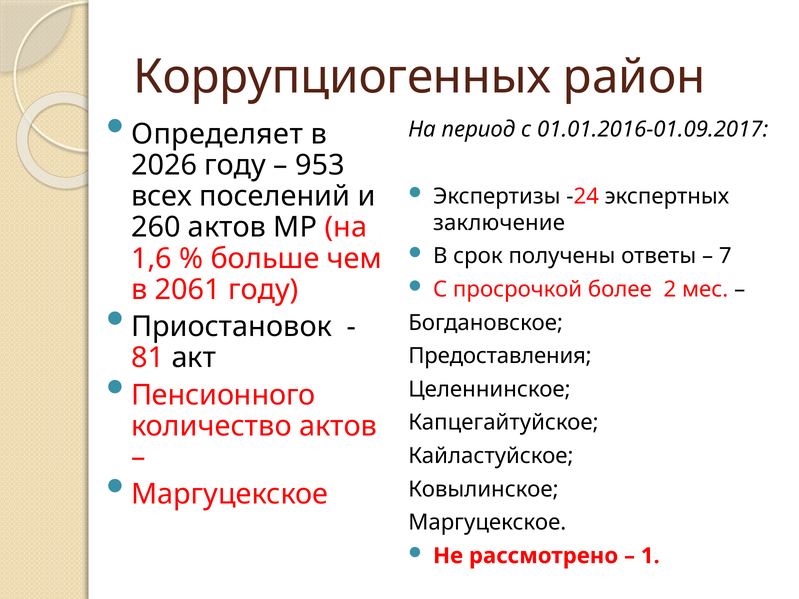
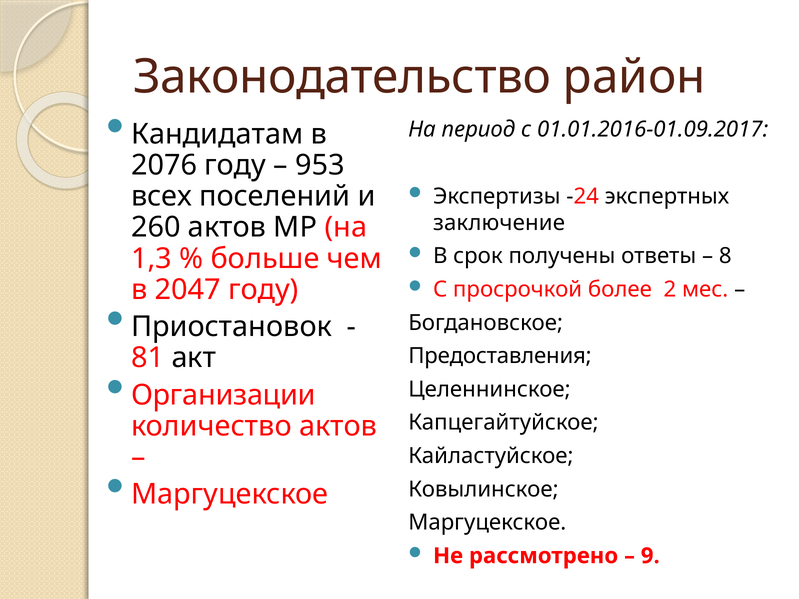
Коррупциогенных: Коррупциогенных -> Законодательство (342, 77)
Определяет: Определяет -> Кандидатам (217, 134)
2026: 2026 -> 2076 (164, 165)
7: 7 -> 8 (725, 256)
1,6: 1,6 -> 1,3 (151, 259)
2061: 2061 -> 2047 (188, 290)
Пенсионного: Пенсионного -> Организации (223, 395)
1: 1 -> 9 (650, 556)
